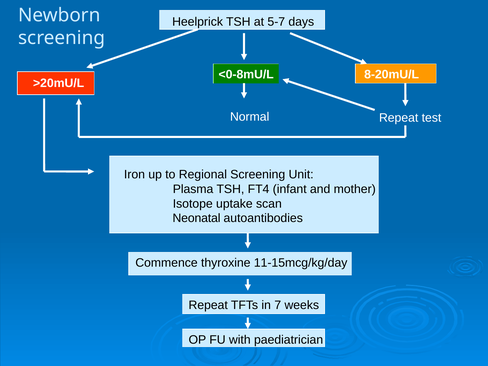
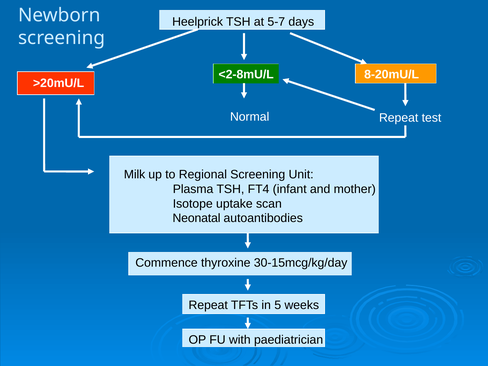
<0-8mU/L: <0-8mU/L -> <2-8mU/L (246, 74)
Iron: Iron -> Milk (135, 174)
11-15mcg/kg/day: 11-15mcg/kg/day -> 30-15mcg/kg/day (301, 263)
7: 7 -> 5 (278, 305)
